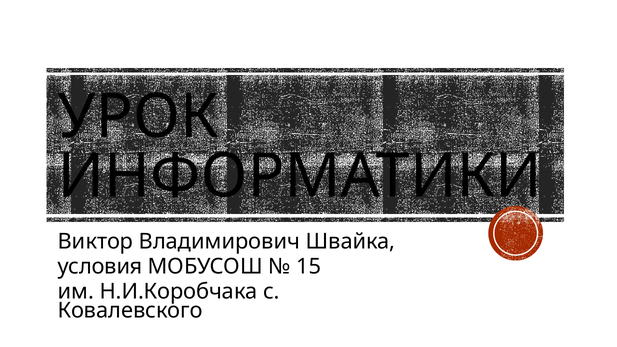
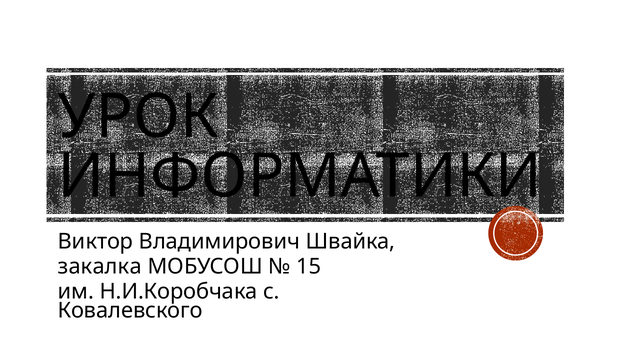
условия: условия -> закалка (100, 267)
